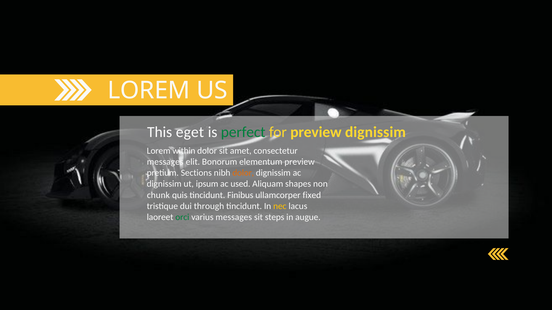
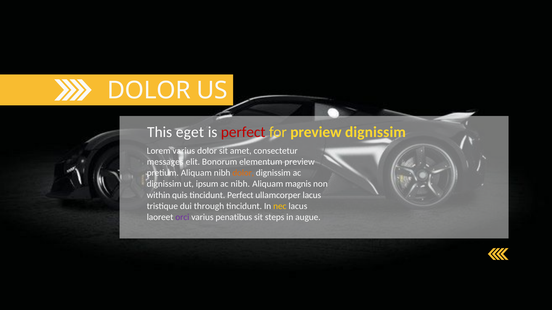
LOREM: LOREM -> DOLOR (149, 90)
perfect colour: green -> red (243, 132)
Lorem within: within -> varius (184, 151)
pretium Sections: Sections -> Aliquam (196, 173)
ac used: used -> nibh (240, 184)
shapes: shapes -> magnis (298, 184)
chunk: chunk -> within (158, 195)
tincidunt Finibus: Finibus -> Perfect (240, 195)
ullamcorper fixed: fixed -> lacus (312, 195)
orci colour: green -> purple (182, 217)
varius messages: messages -> penatibus (234, 217)
